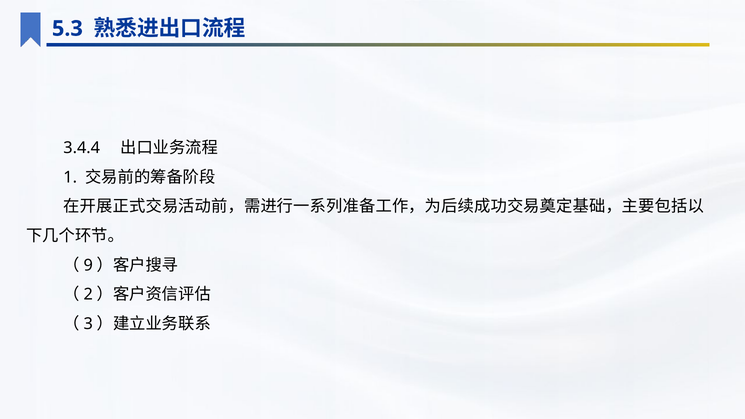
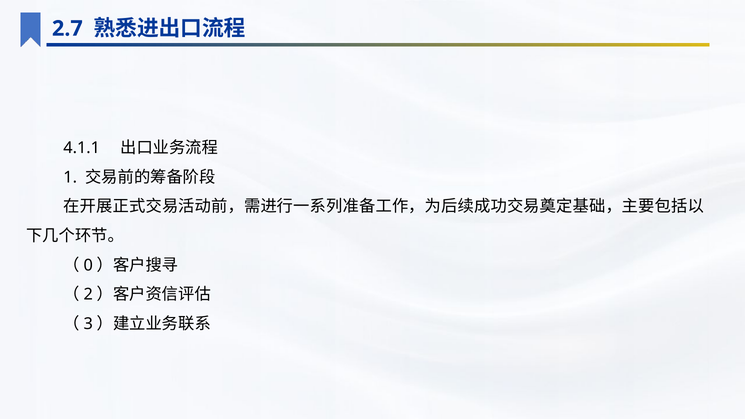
5.3: 5.3 -> 2.7 (67, 29)
3.4.4: 3.4.4 -> 4.1.1 (82, 148)
9: 9 -> 0 (88, 265)
